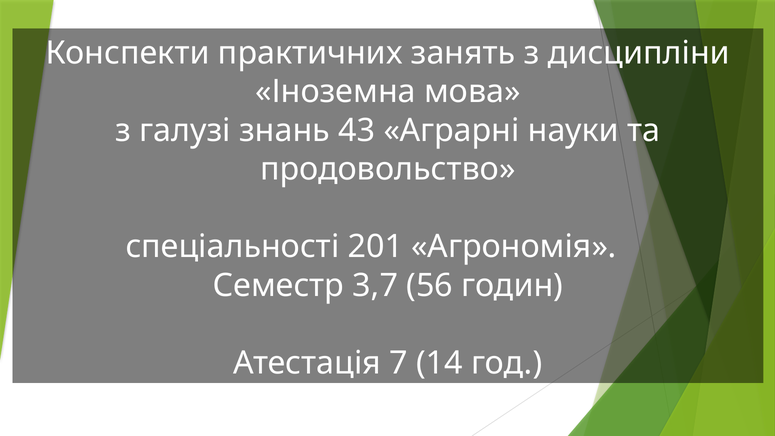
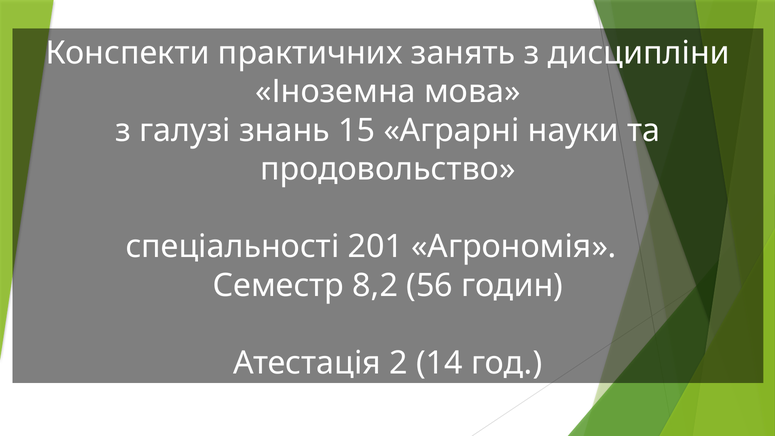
43: 43 -> 15 (357, 130)
3,7: 3,7 -> 8,2 (375, 285)
7: 7 -> 2 (399, 363)
